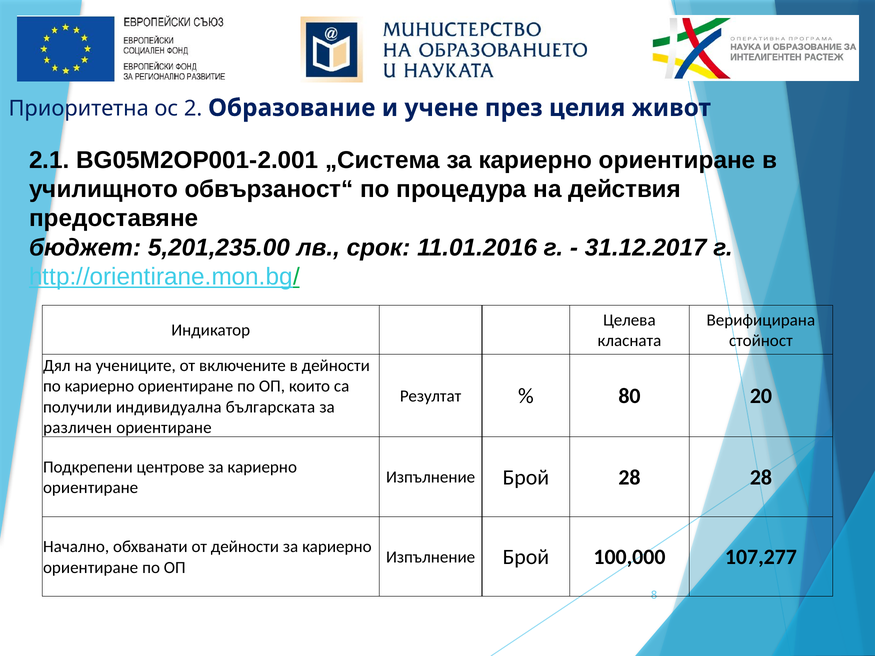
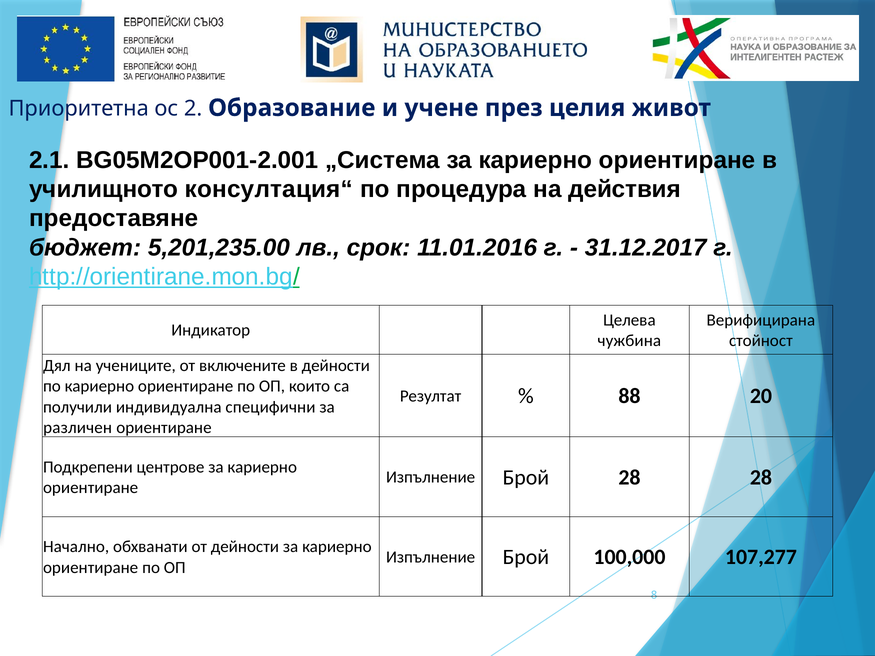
обвързаност“: обвързаност“ -> консултация“ (269, 189)
класната: класната -> чужбина (629, 341)
80: 80 -> 88 (629, 396)
българската: българската -> специфични (270, 407)
